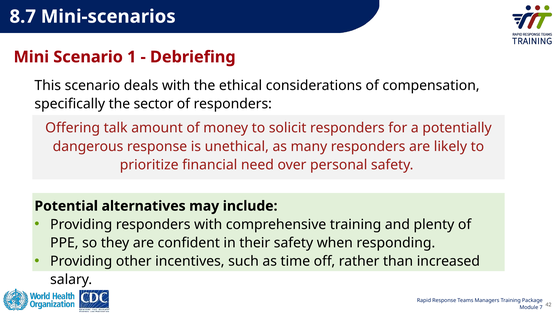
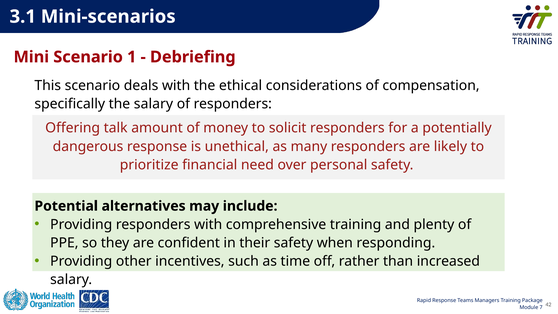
8.7: 8.7 -> 3.1 (23, 17)
the sector: sector -> salary (153, 104)
